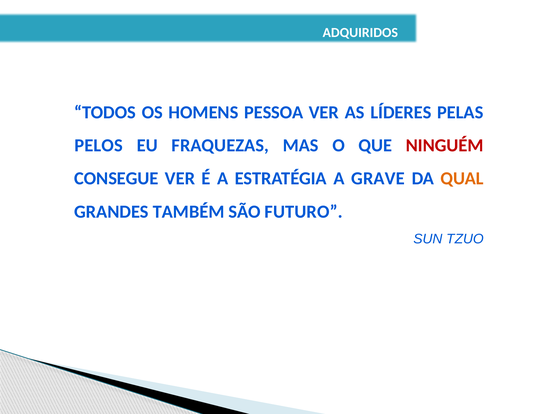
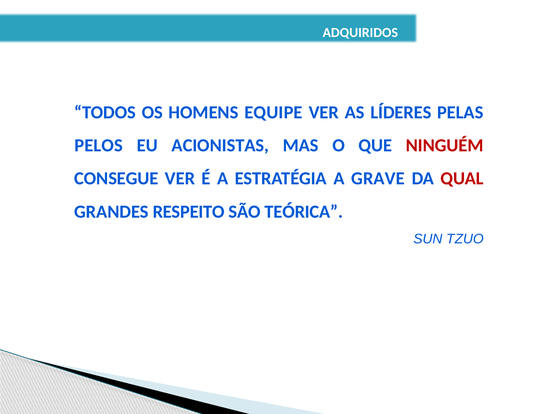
PESSOA: PESSOA -> EQUIPE (274, 112)
FRAQUEZAS: FRAQUEZAS -> ACIONISTAS (220, 145)
QUAL colour: orange -> red (462, 178)
TAMBÉM: TAMBÉM -> RESPEITO (189, 211)
FUTURO: FUTURO -> TEÓRICA (304, 211)
